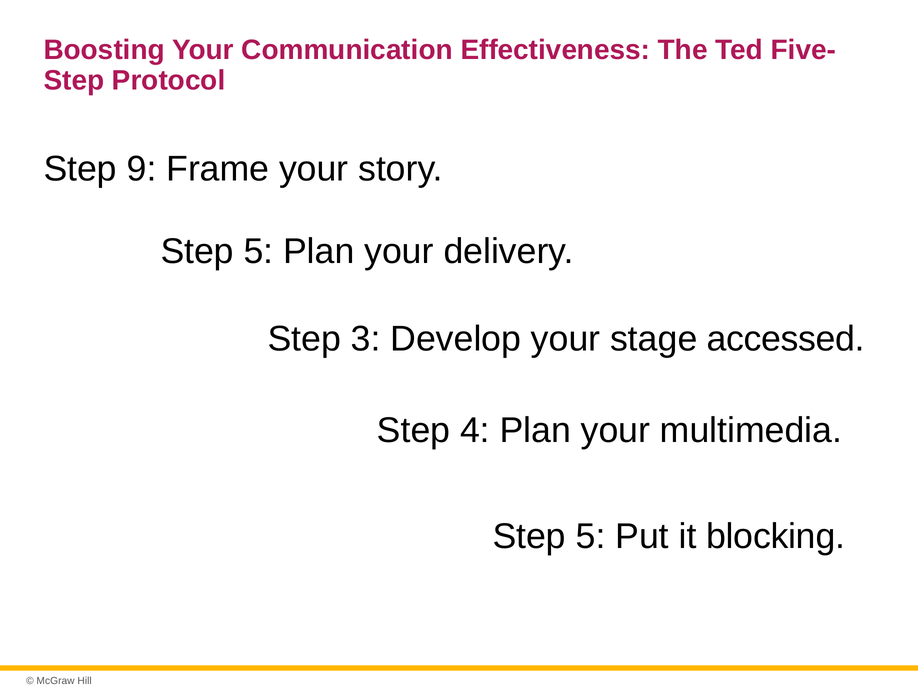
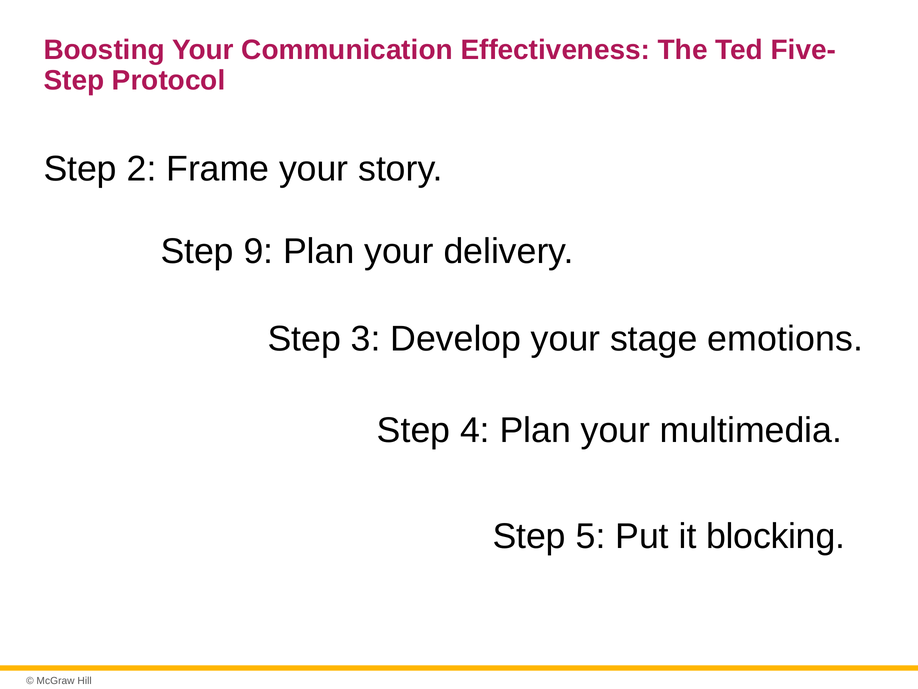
9: 9 -> 2 (142, 169)
5: 5 -> 9 (259, 251)
accessed: accessed -> emotions (785, 339)
